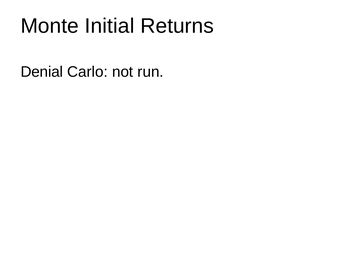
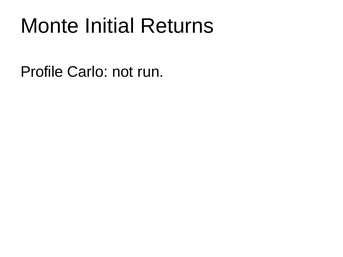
Denial: Denial -> Profile (42, 72)
